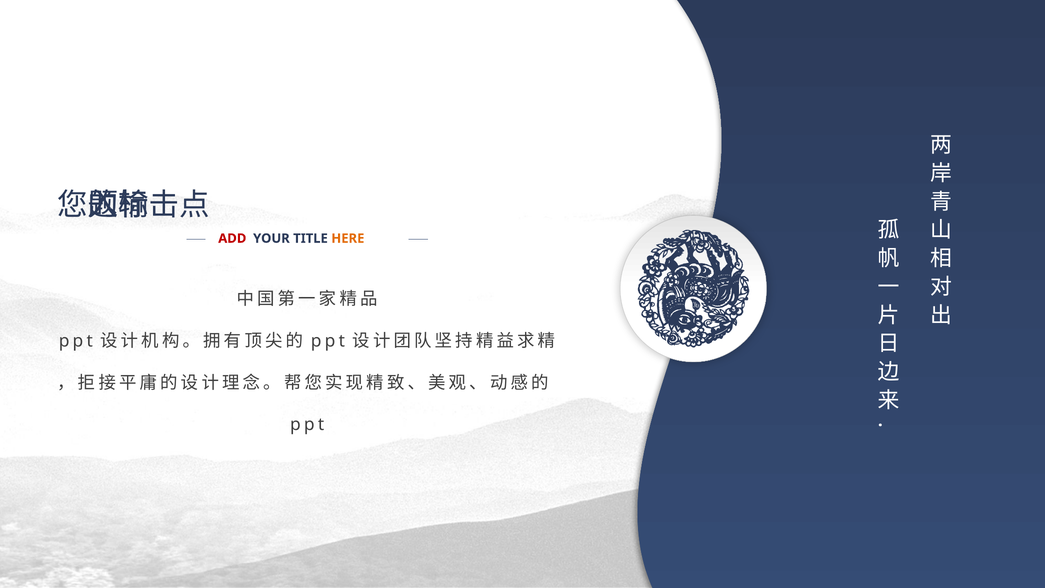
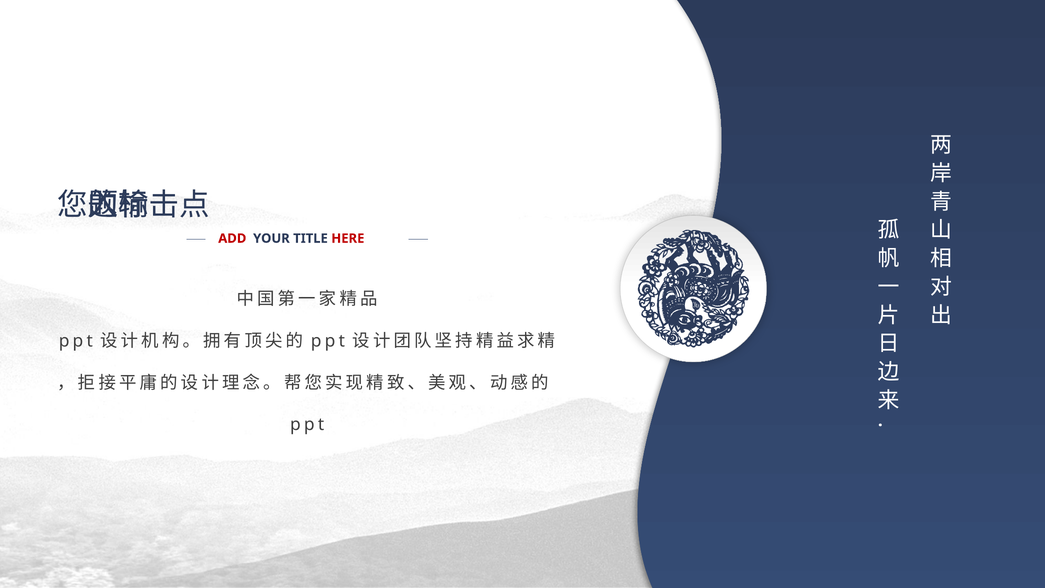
HERE colour: orange -> red (348, 238)
